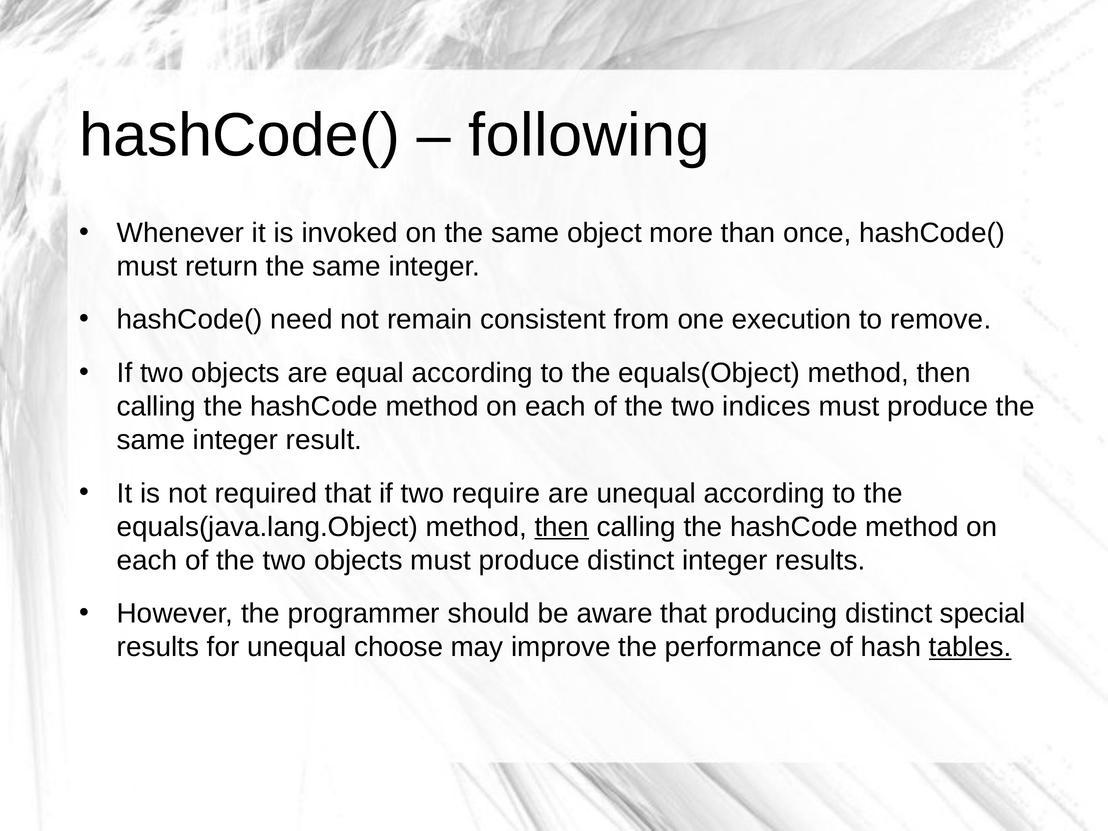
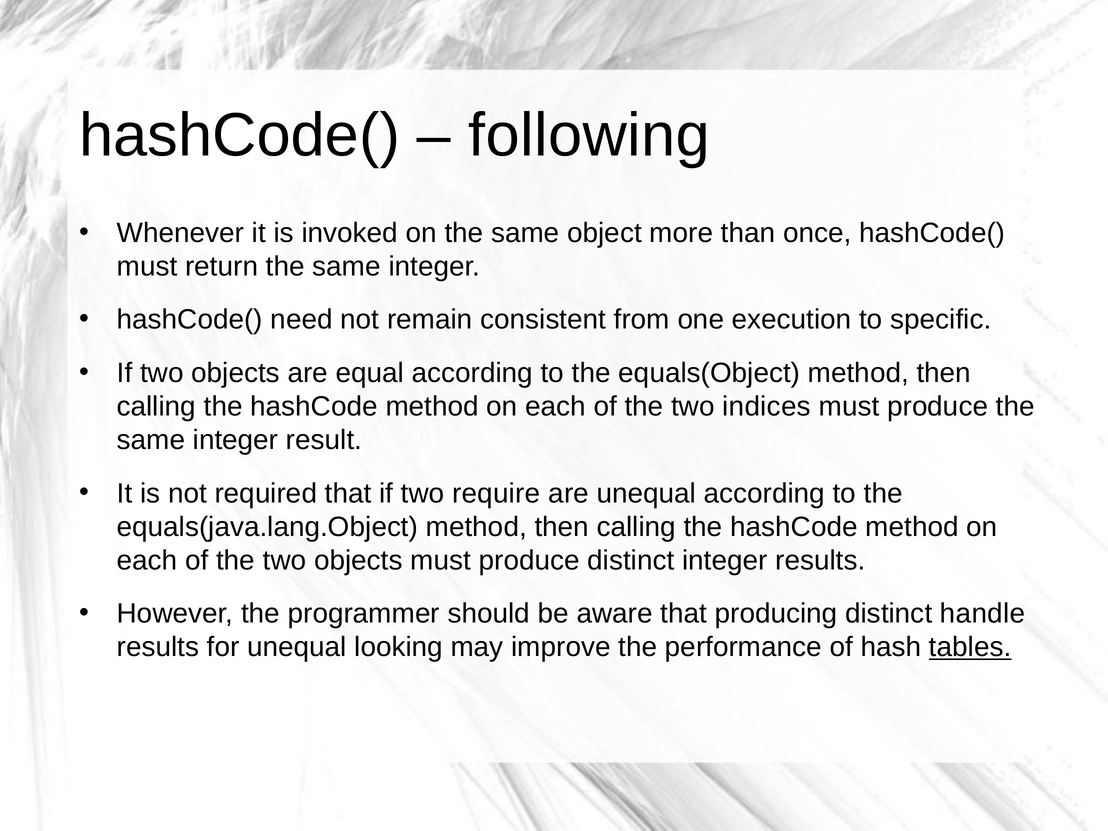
remove: remove -> specific (941, 320)
then underline: present -> none (562, 527)
special: special -> handle (982, 614)
choose: choose -> looking (399, 647)
